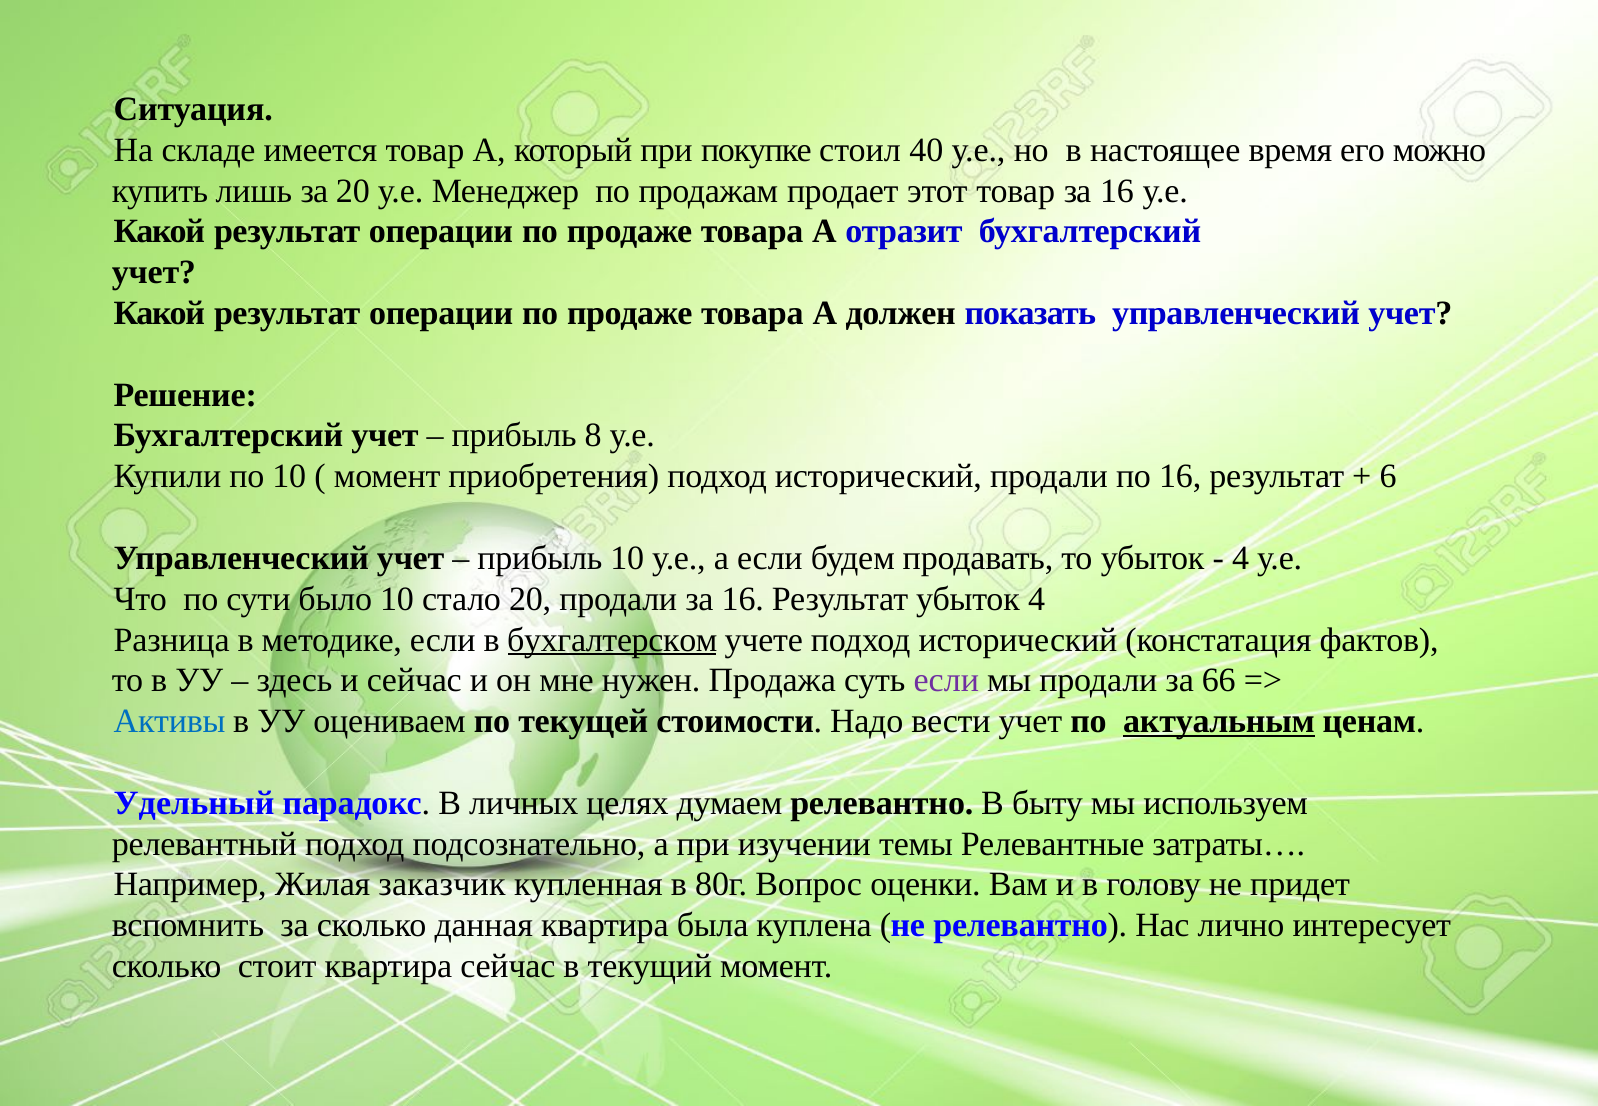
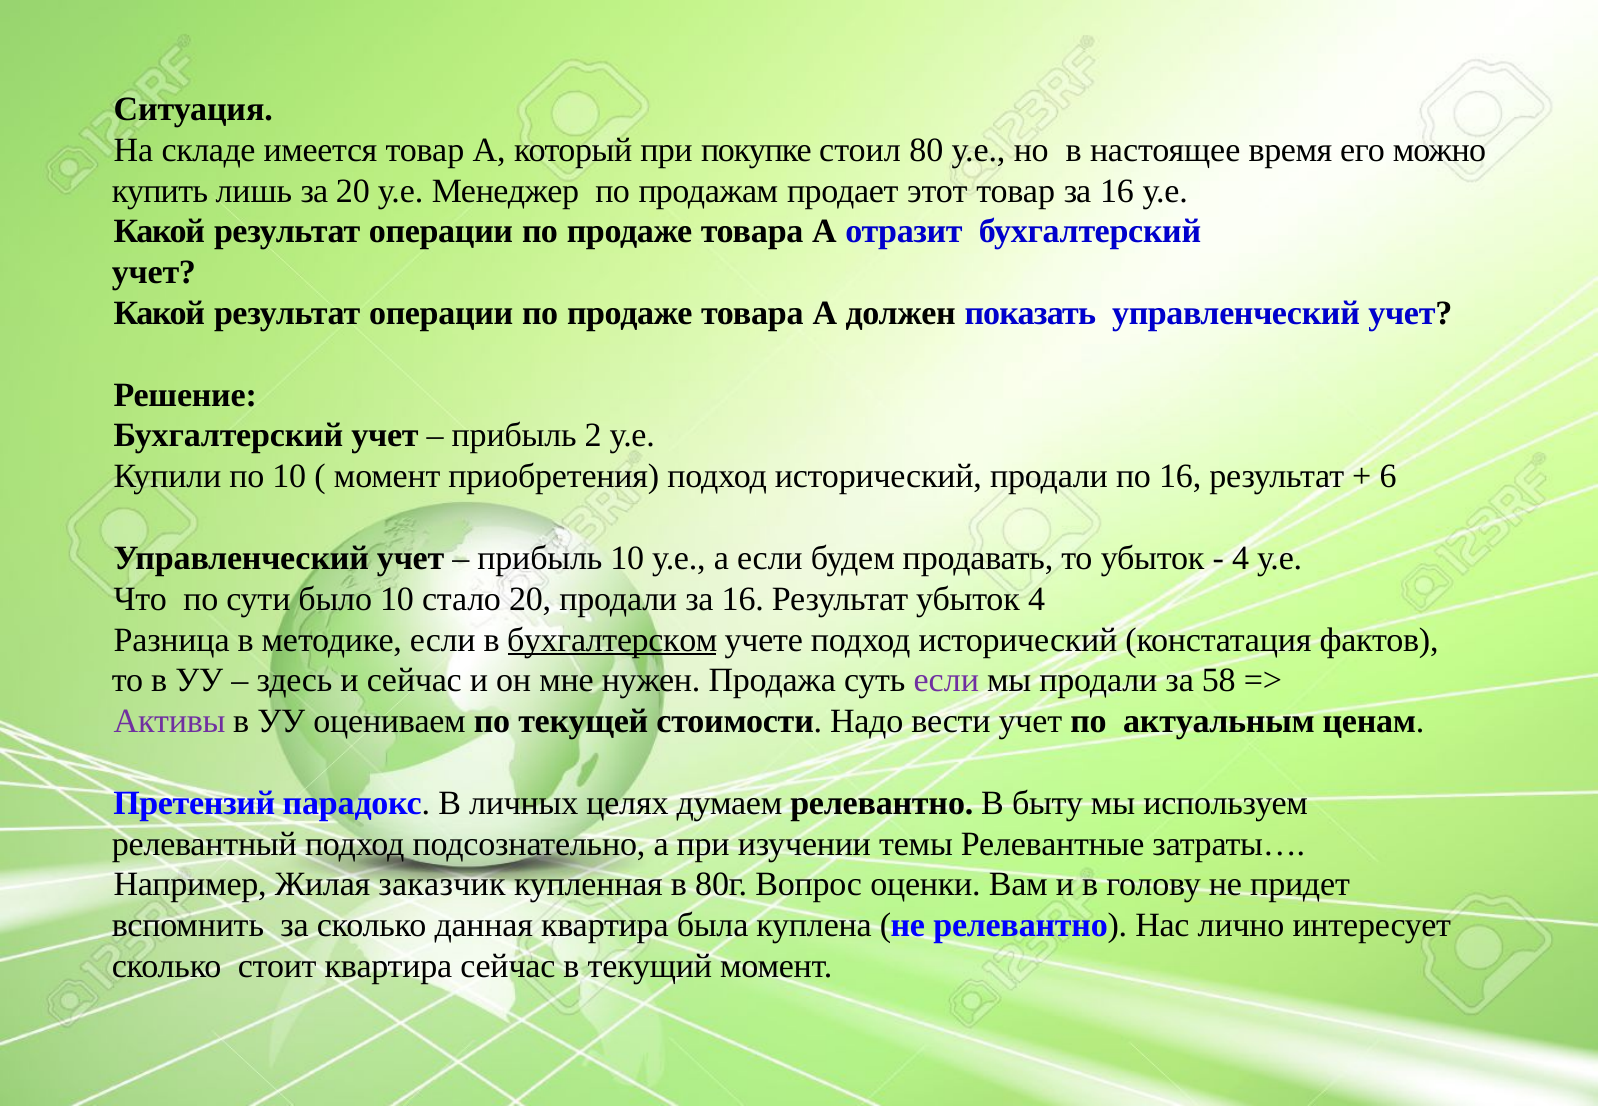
40: 40 -> 80 (926, 150)
8: 8 -> 2 (593, 436)
66: 66 -> 58 (1219, 681)
Активы colour: blue -> purple (170, 722)
актуальным underline: present -> none (1219, 722)
Удельный: Удельный -> Претензий (194, 803)
